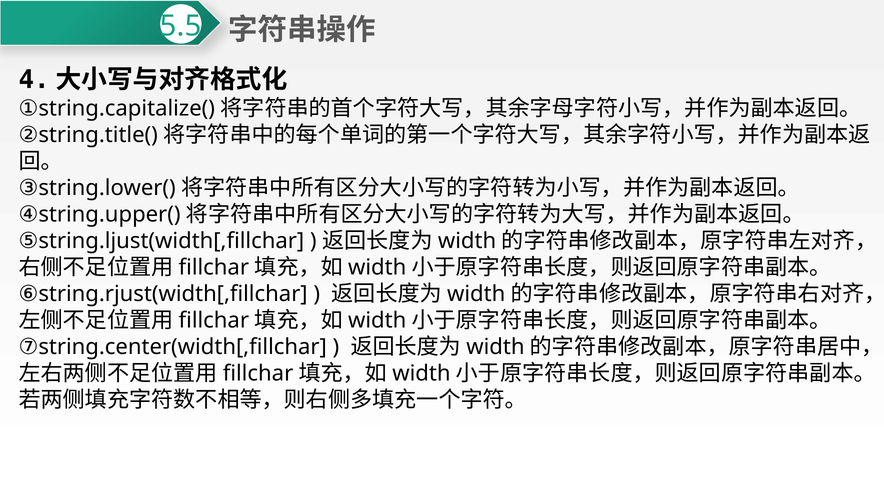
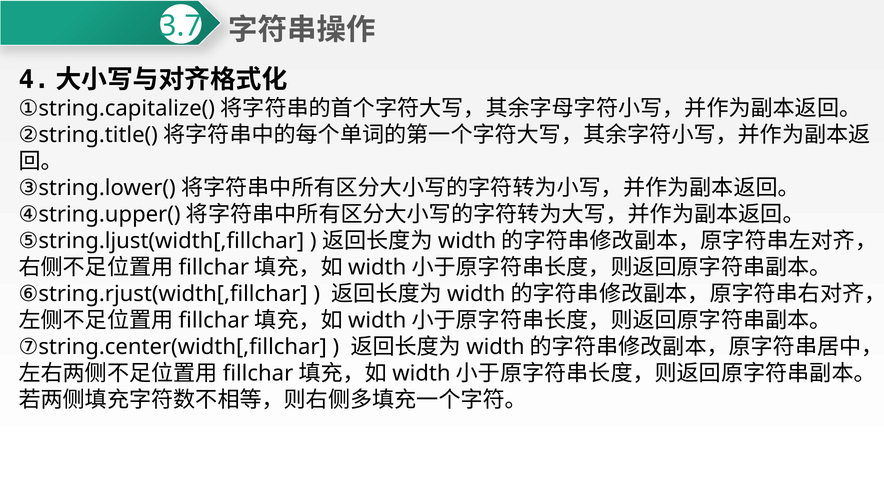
5.5: 5.5 -> 3.7 (181, 26)
